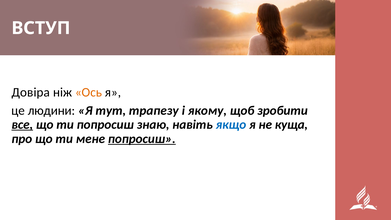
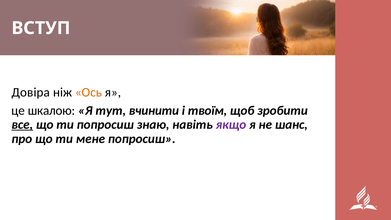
людини: людини -> шкалою (51, 111)
трапезу: трапезу -> вчинити (154, 111)
якому: якому -> твоїм (207, 111)
якщо colour: blue -> purple (231, 125)
куща: куща -> шанс (291, 125)
попросиш underline: present -> none (142, 139)
